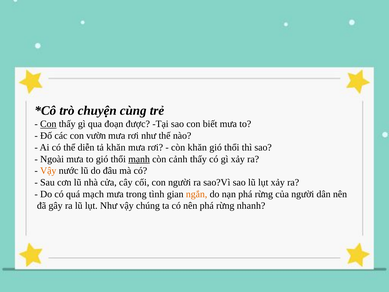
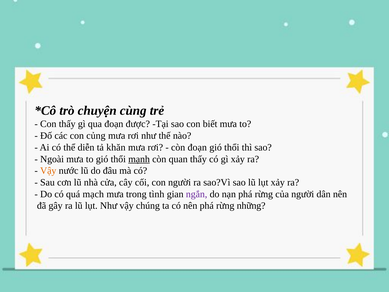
Con underline: present -> none (48, 124)
vườn: vườn -> củng (96, 136)
còn khăn: khăn -> đoạn (197, 147)
cảnh: cảnh -> quan (178, 159)
ngắn colour: orange -> purple (197, 194)
nhanh: nhanh -> những (251, 206)
